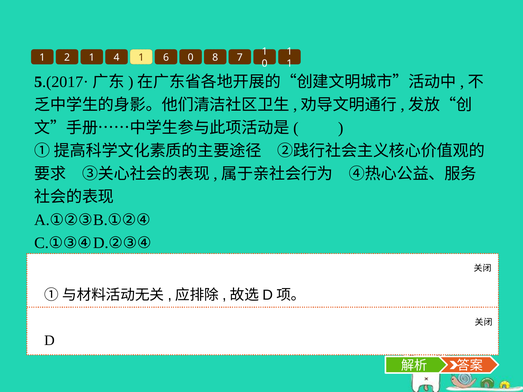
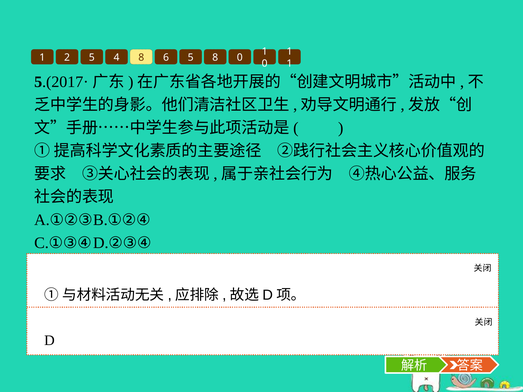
2 1: 1 -> 5 (92, 58)
4 1: 1 -> 8 (141, 58)
6 0: 0 -> 5 (191, 58)
8 7: 7 -> 0 (240, 58)
